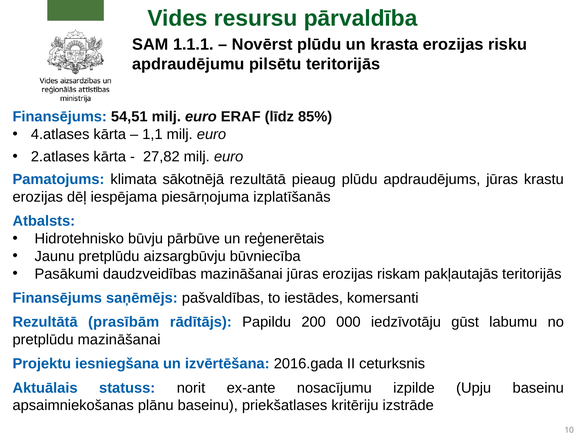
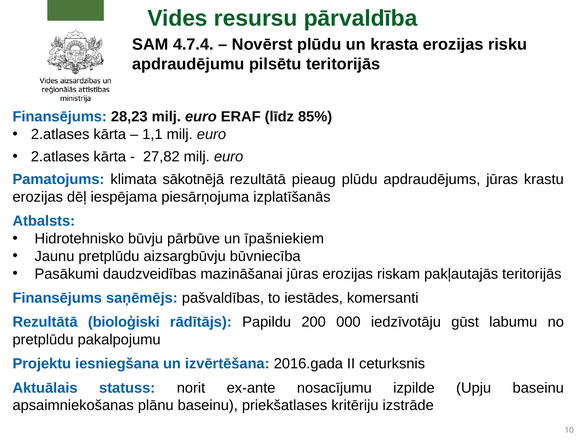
1.1.1: 1.1.1 -> 4.7.4 (193, 45)
54,51: 54,51 -> 28,23 (129, 117)
4.atlases: 4.atlases -> 2.atlases (60, 134)
reģenerētais: reģenerētais -> īpašniekiem (284, 238)
prasībām: prasībām -> bioloģiski (124, 322)
pretplūdu mazināšanai: mazināšanai -> pakalpojumu (119, 339)
